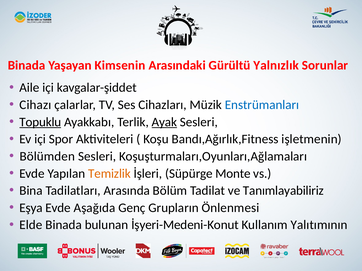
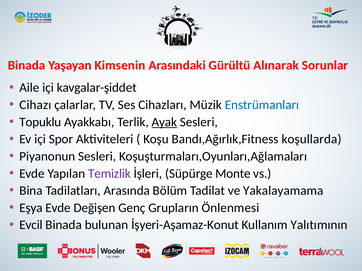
Yalnızlık: Yalnızlık -> Alınarak (276, 65)
Topuklu underline: present -> none (40, 122)
işletmenin: işletmenin -> koşullarda (312, 139)
Bölümden: Bölümden -> Piyanonun (47, 157)
Temizlik colour: orange -> purple (109, 174)
Tanımlayabiliriz: Tanımlayabiliriz -> Yakalayamama (283, 191)
Aşağıda: Aşağıda -> Değişen (95, 208)
Elde: Elde -> Evcil (31, 225)
İşyeri-Medeni-Konut: İşyeri-Medeni-Konut -> İşyeri-Aşamaz-Konut (185, 225)
